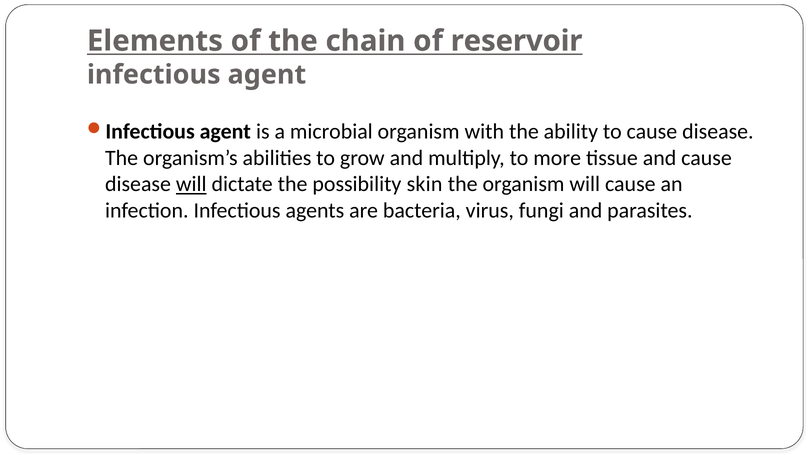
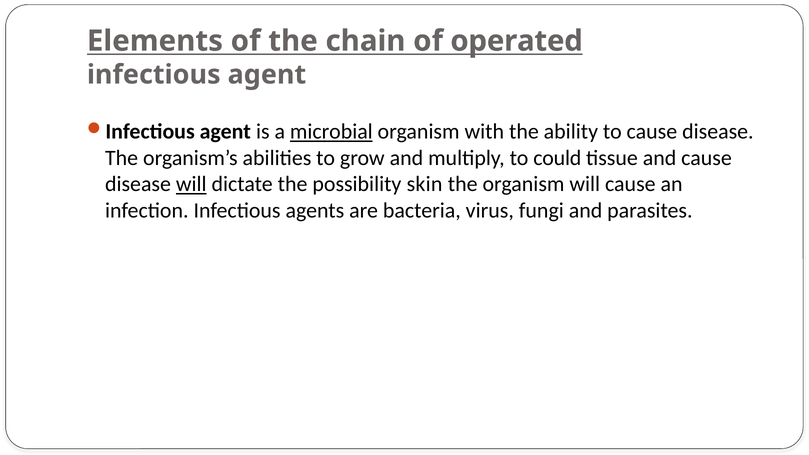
reservoir: reservoir -> operated (517, 41)
microbial underline: none -> present (331, 132)
more: more -> could (557, 158)
